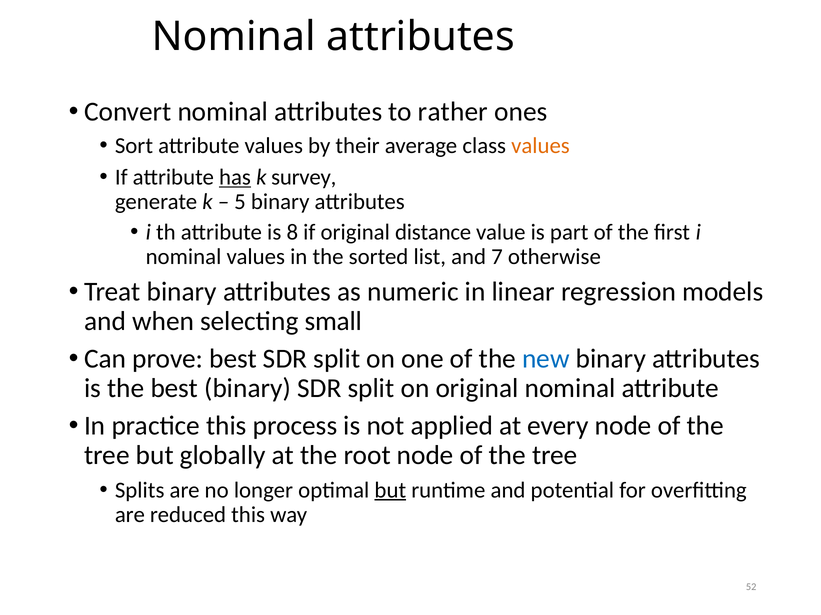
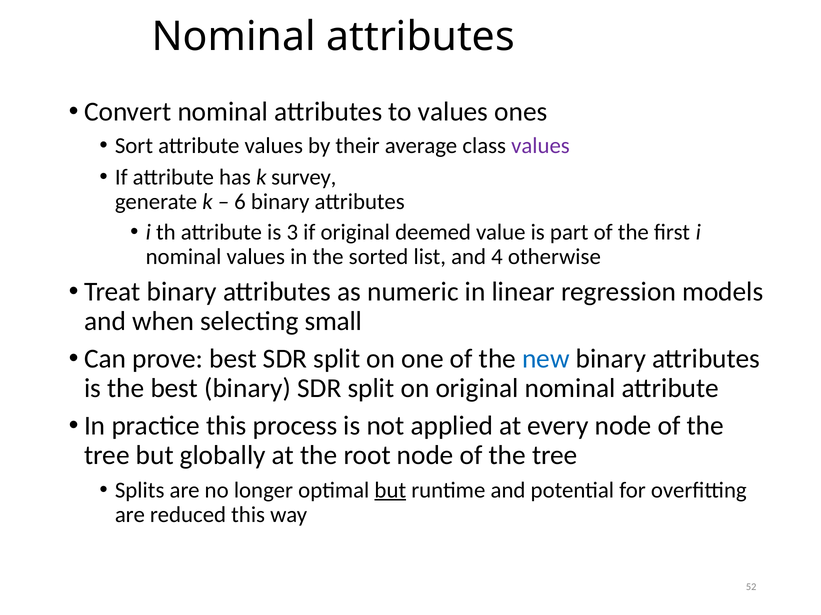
to rather: rather -> values (453, 112)
values colour: orange -> purple (540, 146)
has underline: present -> none (235, 177)
5: 5 -> 6 (240, 202)
8: 8 -> 3 (292, 232)
distance: distance -> deemed (433, 232)
7: 7 -> 4 (497, 257)
